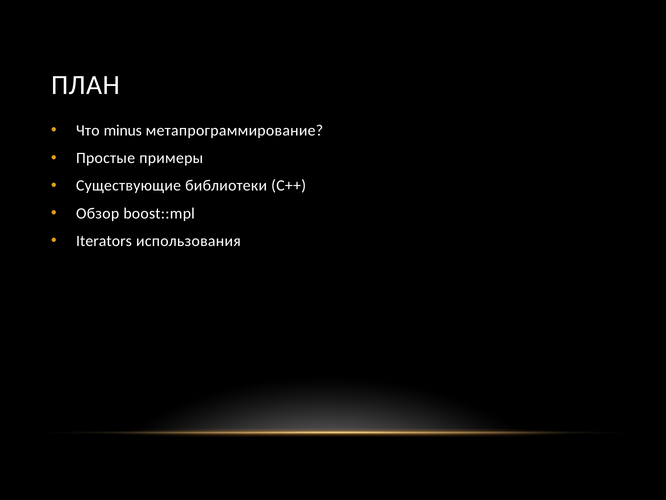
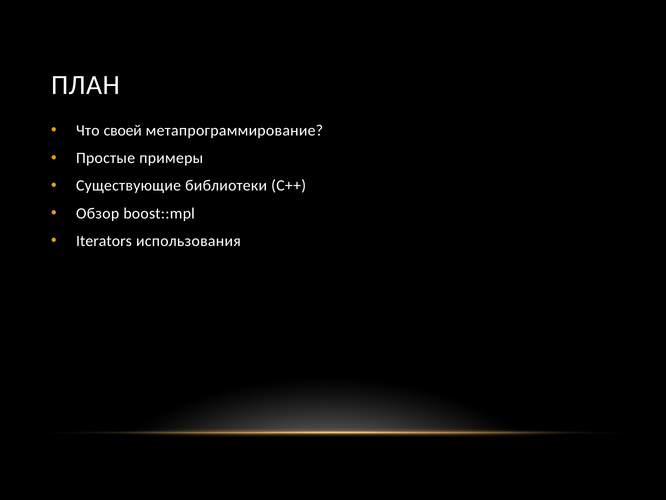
minus: minus -> своей (123, 130)
